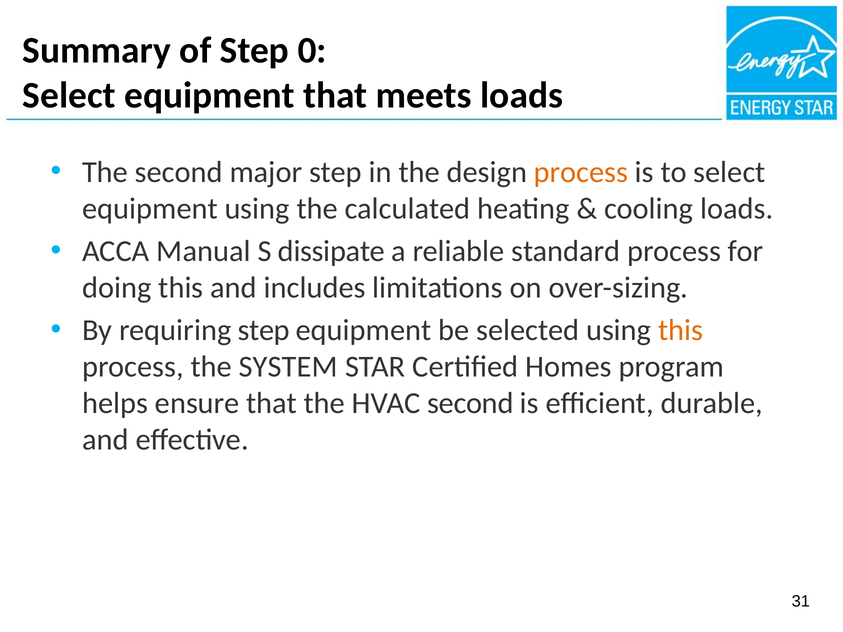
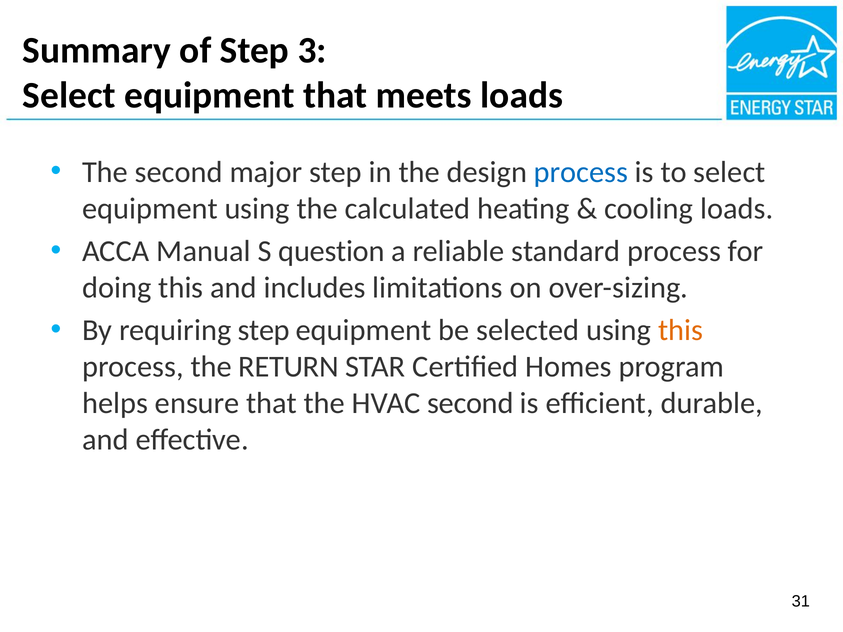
0: 0 -> 3 (312, 50)
process colour: orange -> blue (581, 172)
dissipate: dissipate -> question (331, 251)
SYSTEM: SYSTEM -> RETURN (289, 367)
